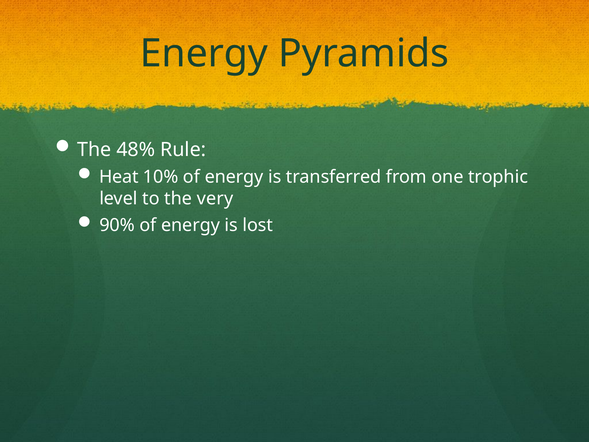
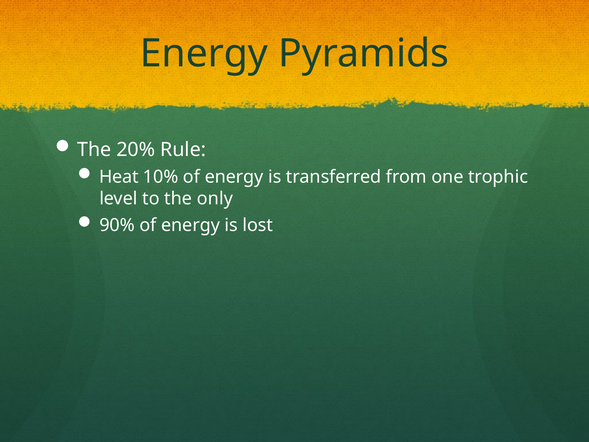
48%: 48% -> 20% (136, 149)
very: very -> only (215, 198)
